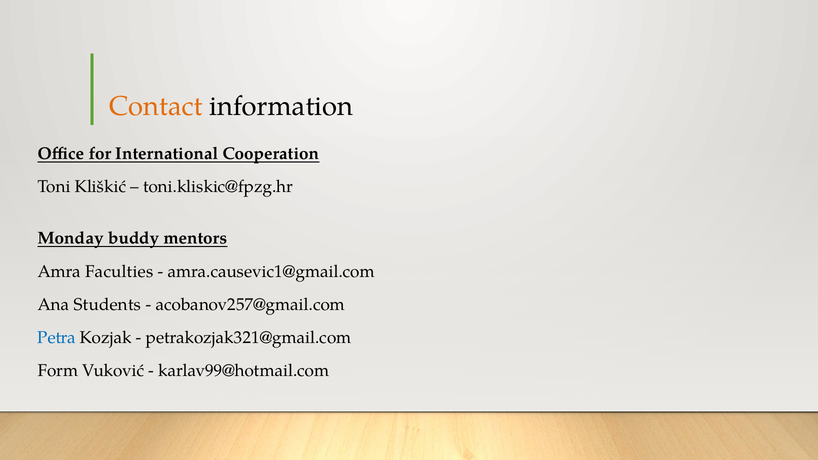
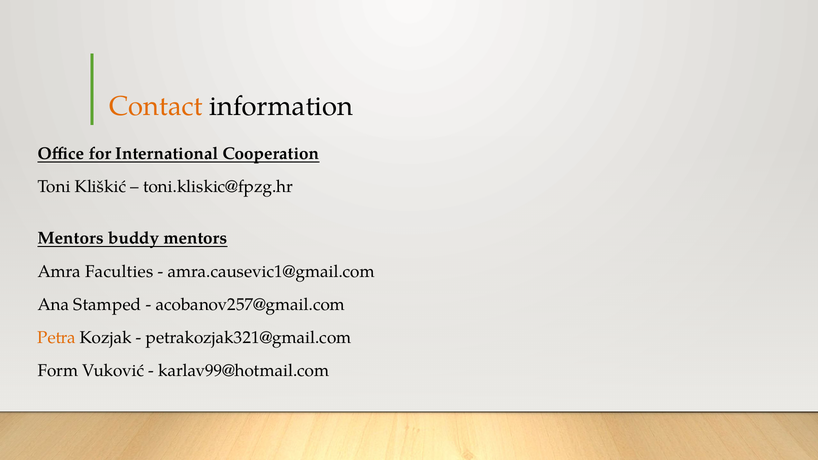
Monday: Monday -> Mentors (71, 238)
Students: Students -> Stamped (107, 305)
Petra colour: blue -> orange (57, 338)
